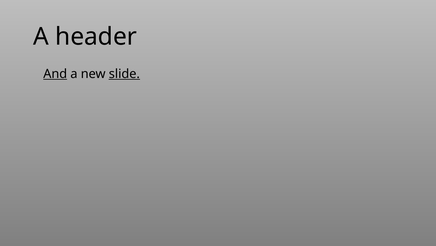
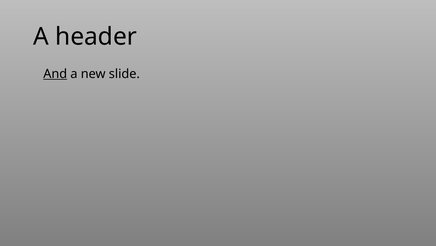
slide underline: present -> none (124, 74)
